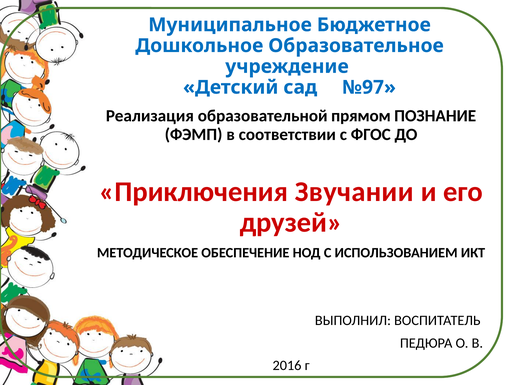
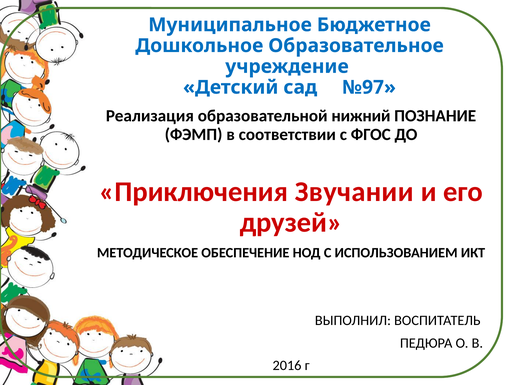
прямом: прямом -> нижний (361, 116)
